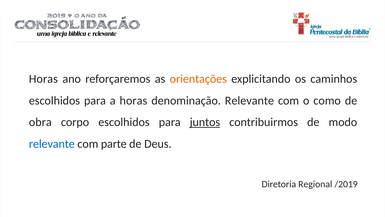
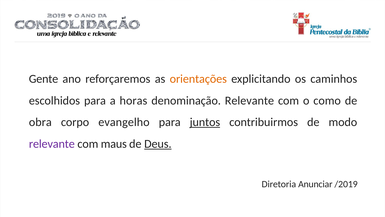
Horas: Horas -> Gente (44, 79)
corpo escolhidos: escolhidos -> evangelho (124, 122)
relevante colour: blue -> purple (52, 144)
parte: parte -> maus (114, 144)
Deus underline: none -> present (158, 144)
Regional: Regional -> Anunciar (315, 184)
